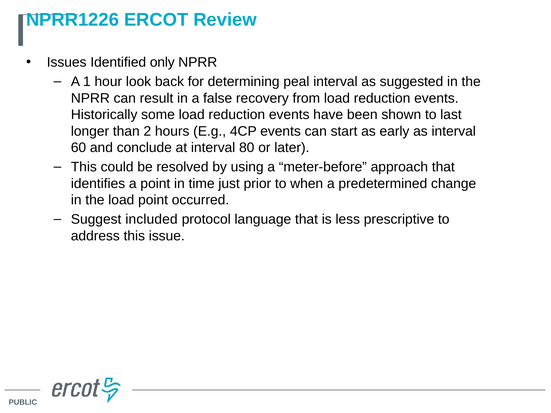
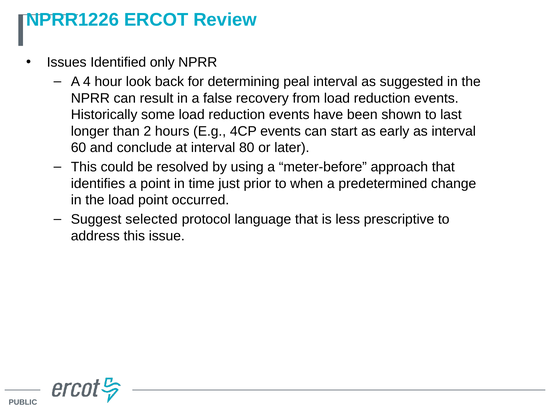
1: 1 -> 4 (87, 82)
included: included -> selected (152, 219)
